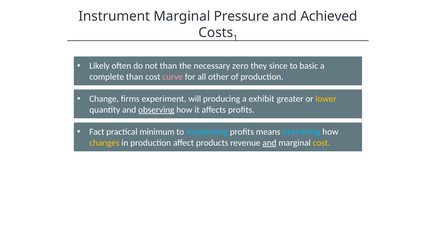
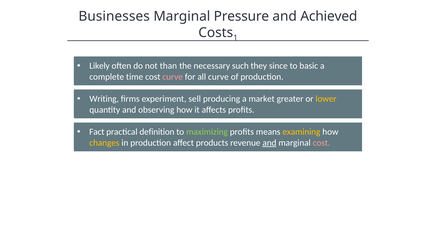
Instrument: Instrument -> Businesses (114, 16)
zero: zero -> such (240, 66)
complete than: than -> time (135, 77)
all other: other -> curve (218, 77)
Change: Change -> Writing (104, 99)
will: will -> sell (195, 99)
exhibit: exhibit -> market (262, 99)
observing underline: present -> none (156, 110)
minimum: minimum -> definition (157, 132)
maximizing colour: light blue -> light green (207, 132)
examining colour: light blue -> yellow (301, 132)
cost colour: yellow -> pink (321, 143)
